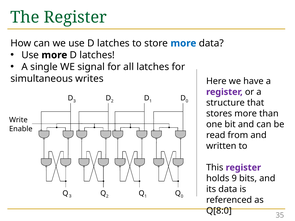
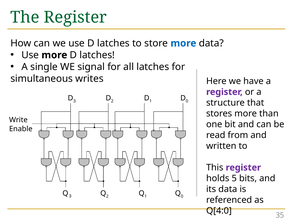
9: 9 -> 5 (234, 179)
Q[8:0: Q[8:0 -> Q[4:0 (219, 211)
